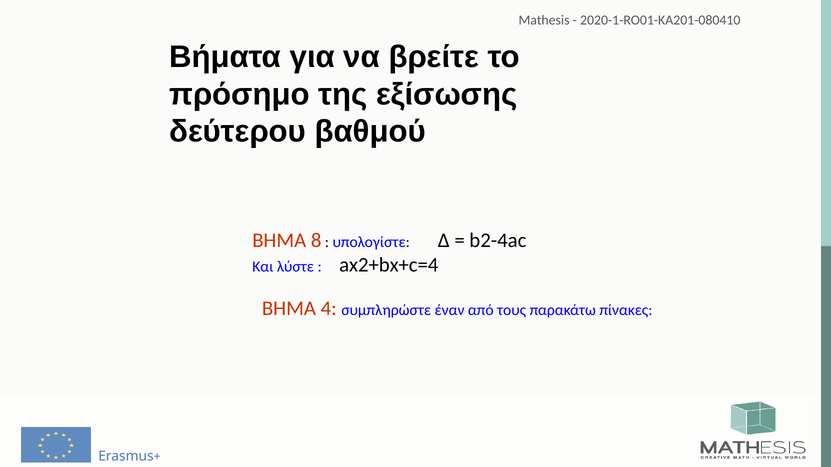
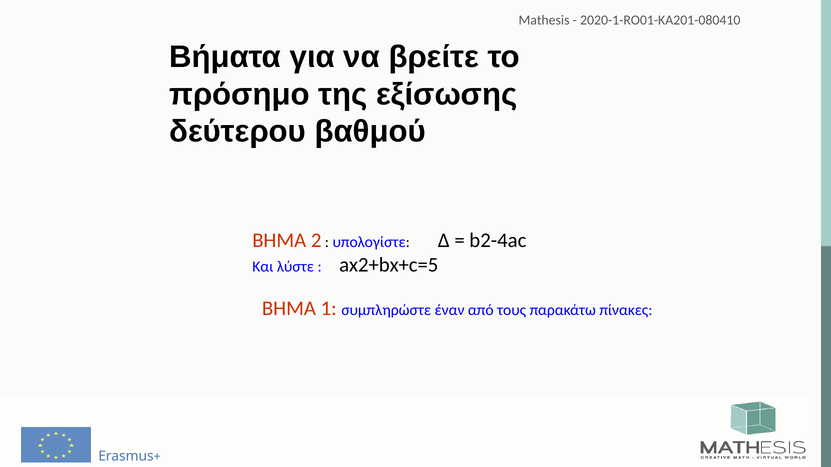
8: 8 -> 2 (316, 240)
ax2+bx+c=4: ax2+bx+c=4 -> ax2+bx+c=5 (389, 265)
4: 4 -> 1 (329, 309)
